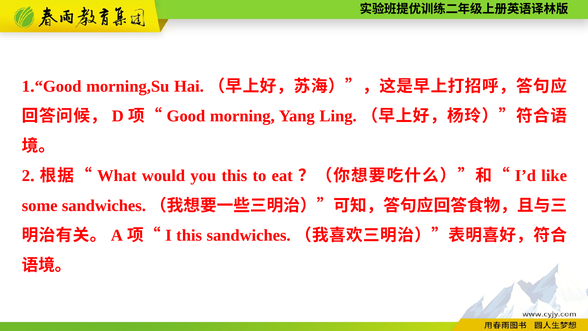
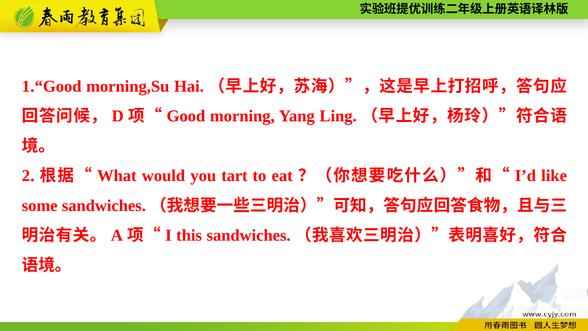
you this: this -> tart (234, 176)
